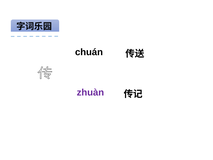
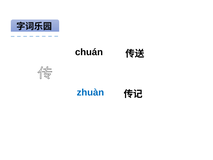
zhuàn colour: purple -> blue (90, 92)
